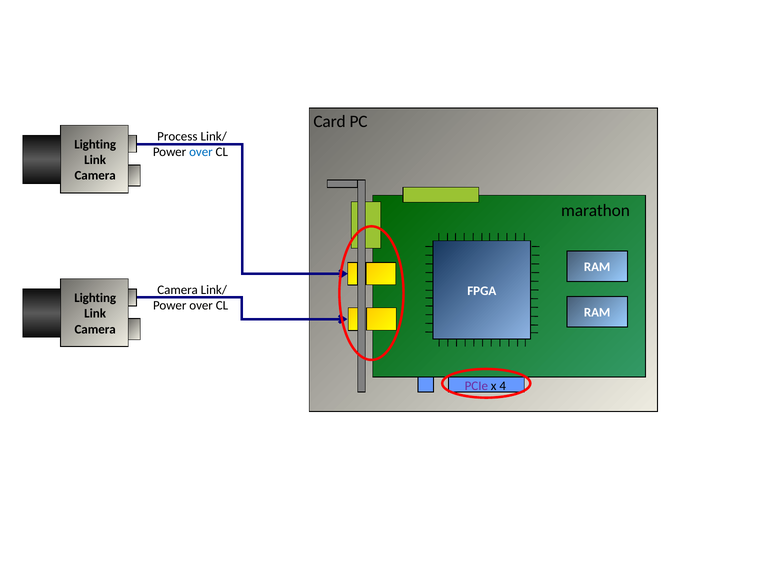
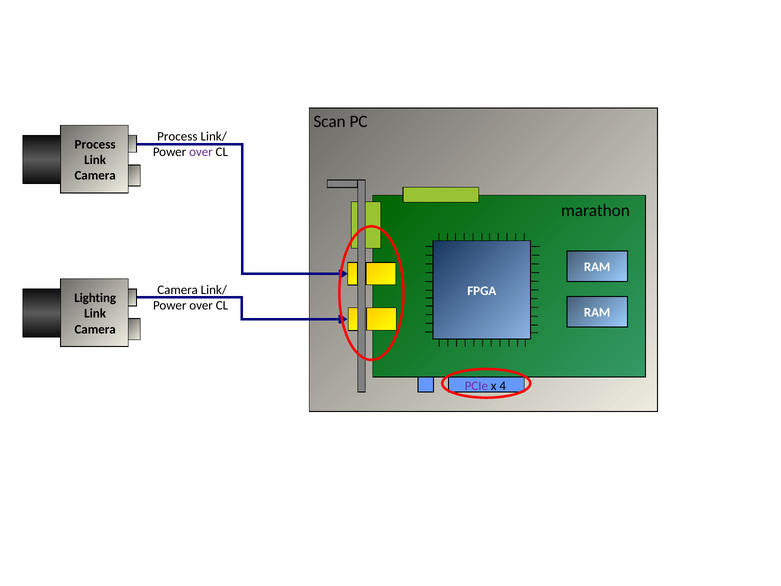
Card: Card -> Scan (330, 121)
Lighting: Lighting -> Process (95, 144)
over colour: blue -> purple (201, 152)
